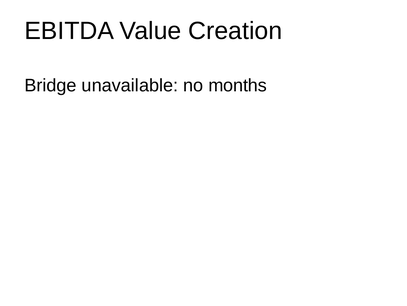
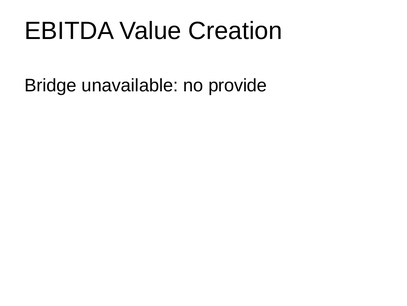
months: months -> provide (238, 85)
